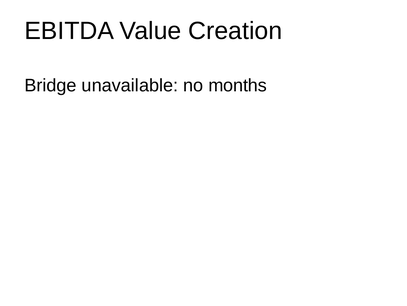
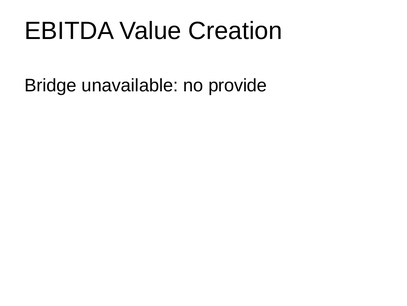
months: months -> provide (238, 85)
